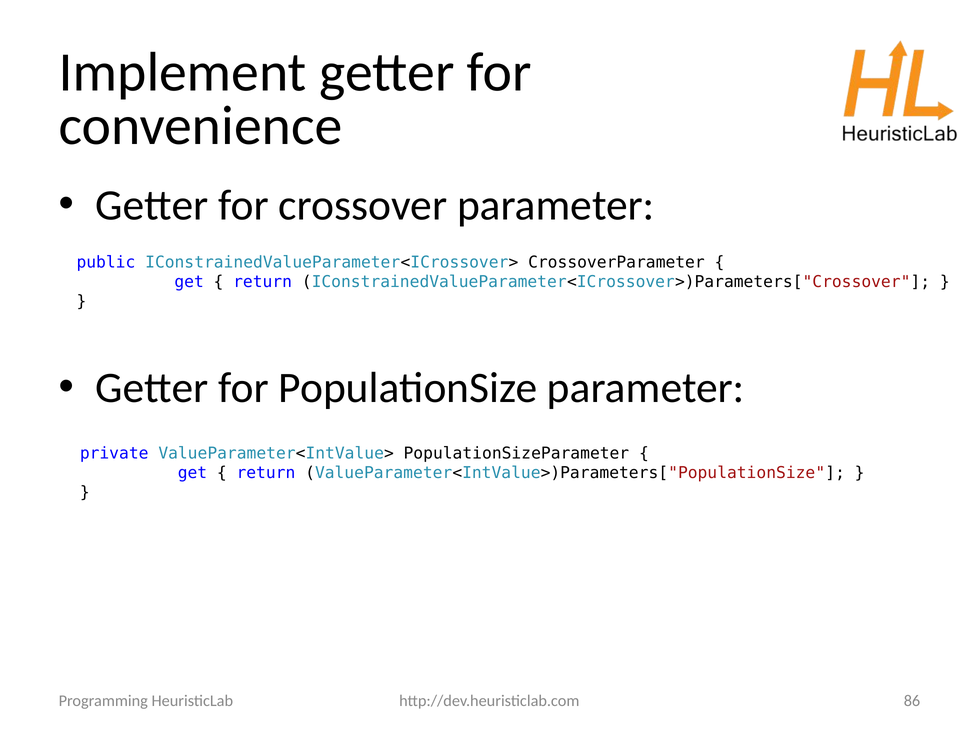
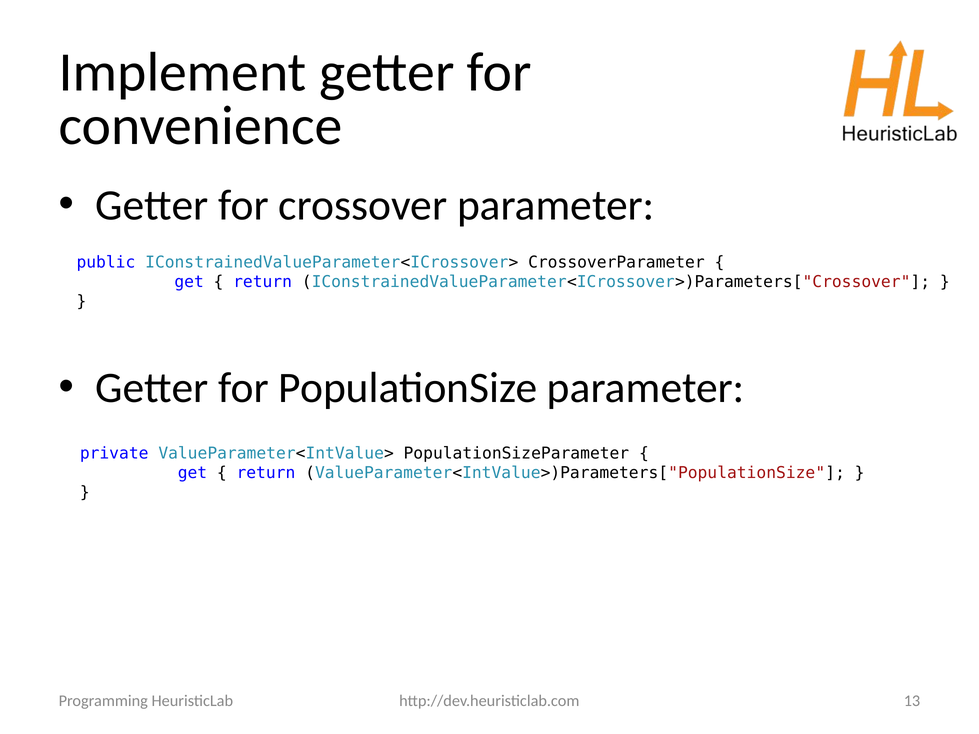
86: 86 -> 13 (912, 701)
